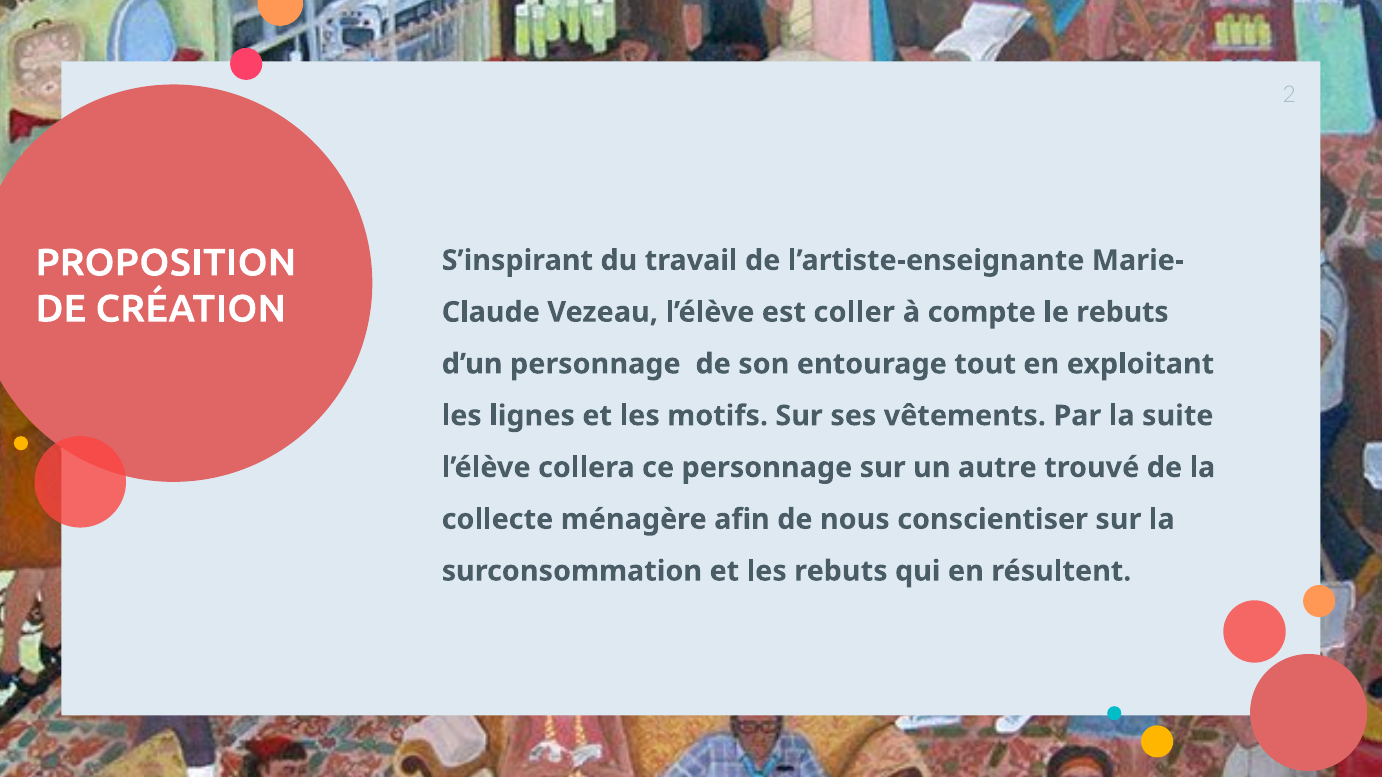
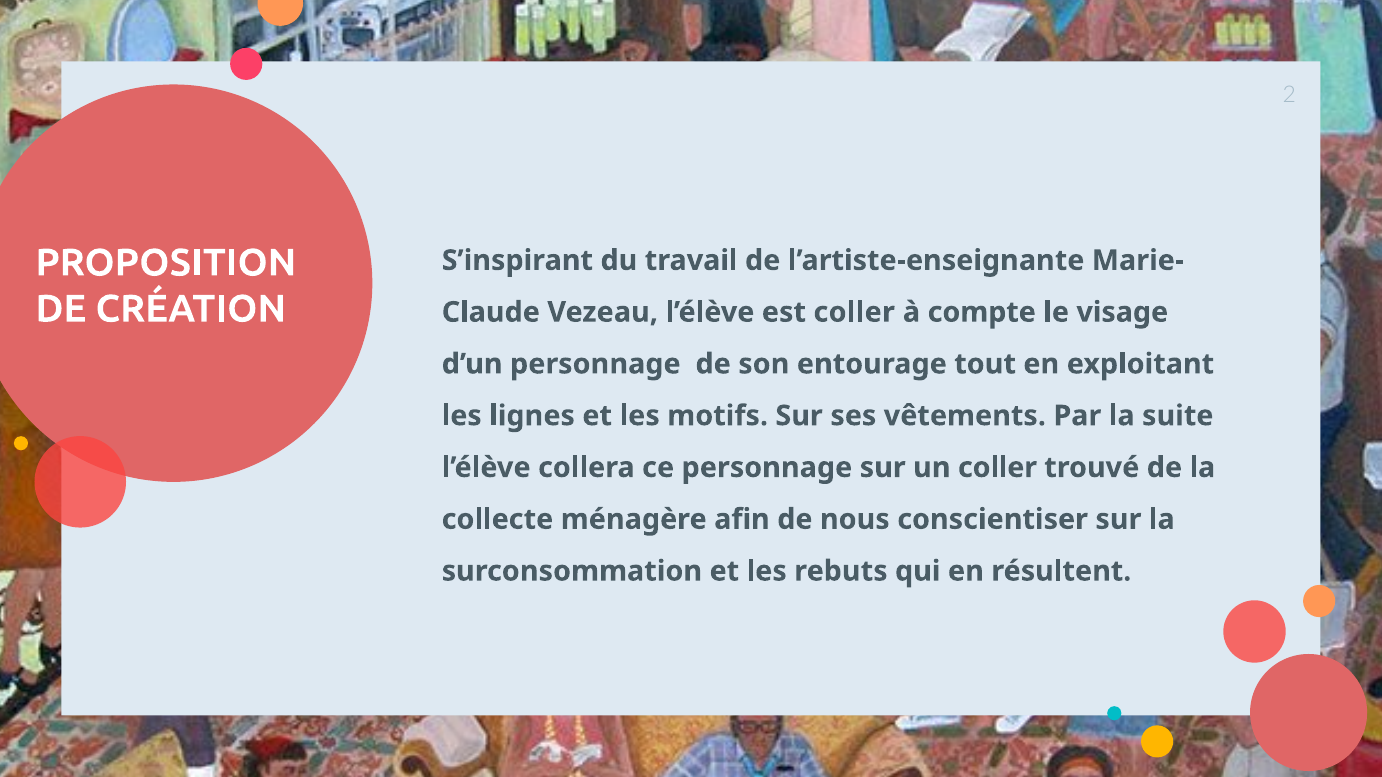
le rebuts: rebuts -> visage (1122, 312)
un autre: autre -> coller (997, 468)
